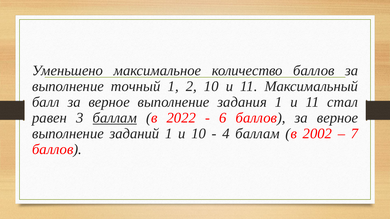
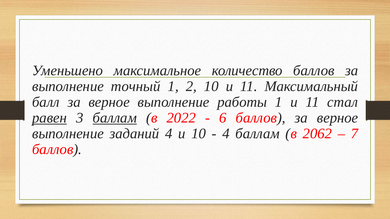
задания: задания -> работы (242, 102)
равен underline: none -> present (50, 118)
заданий 1: 1 -> 4 (169, 134)
2002: 2002 -> 2062 (317, 134)
